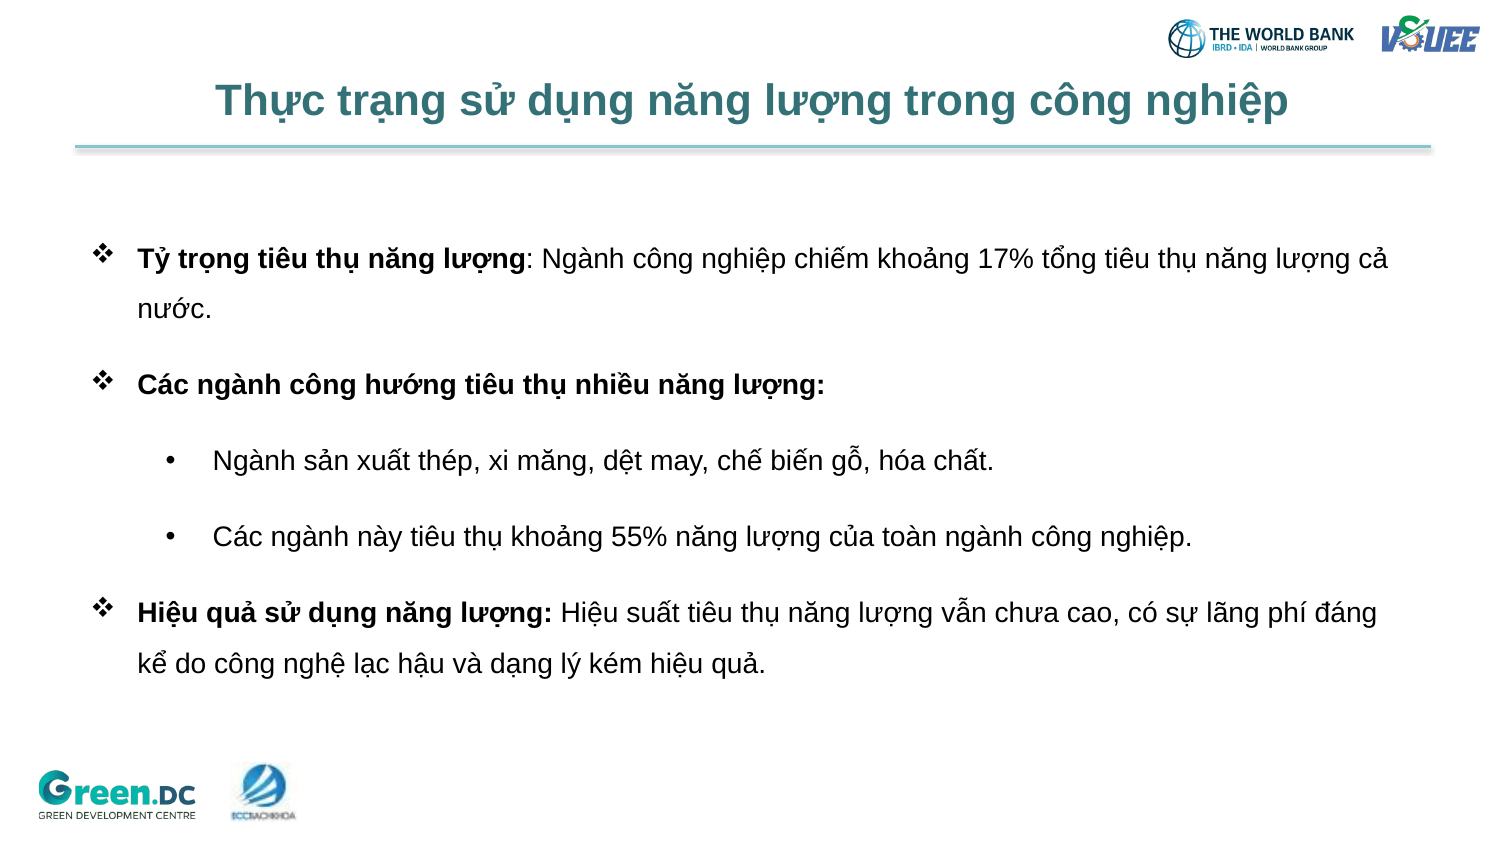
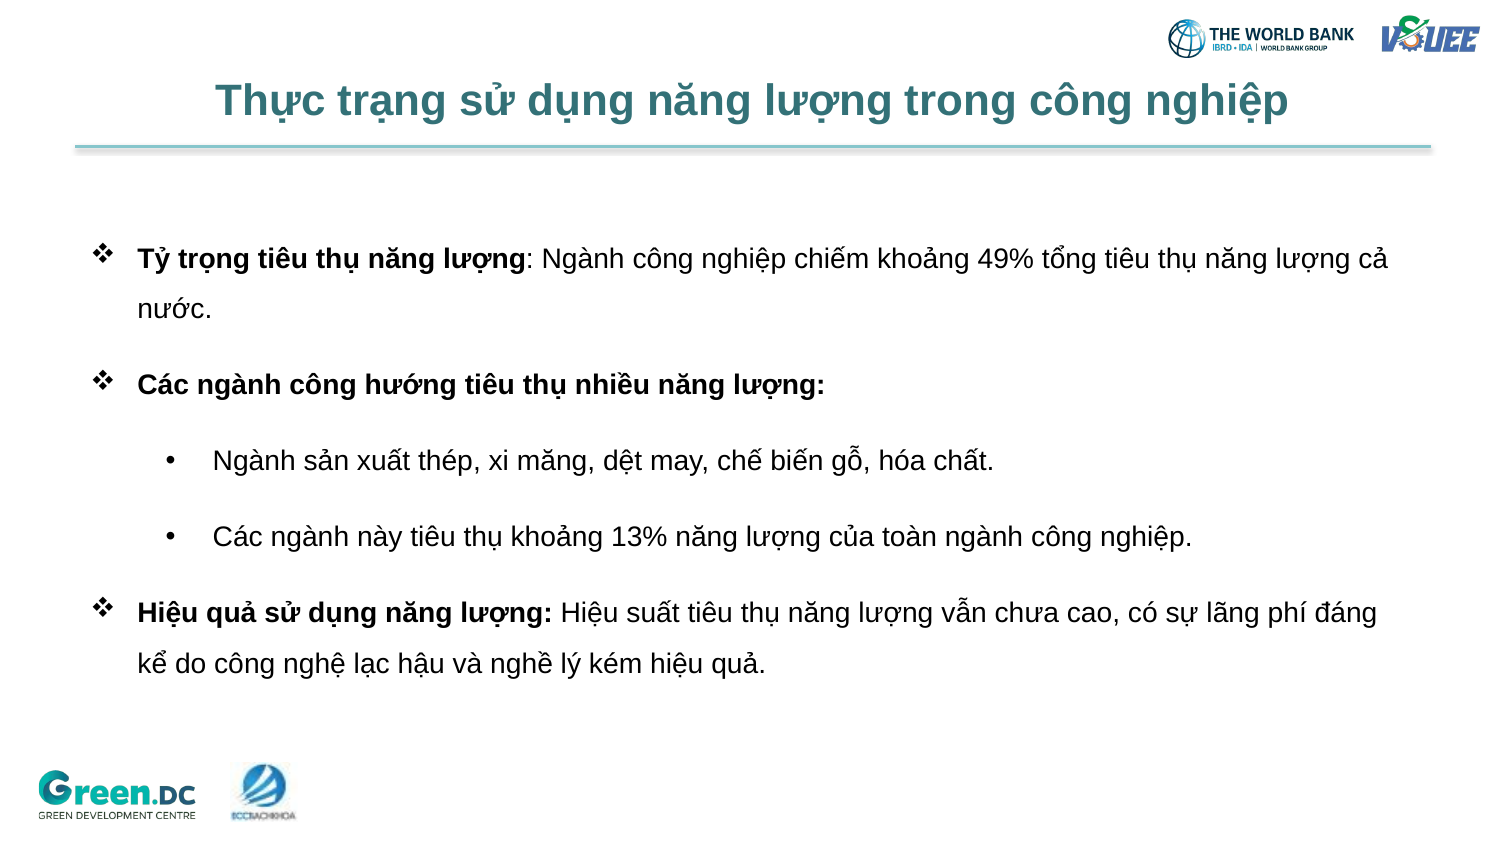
17%: 17% -> 49% (1006, 259)
55%: 55% -> 13% (639, 537)
dạng: dạng -> nghề (522, 664)
